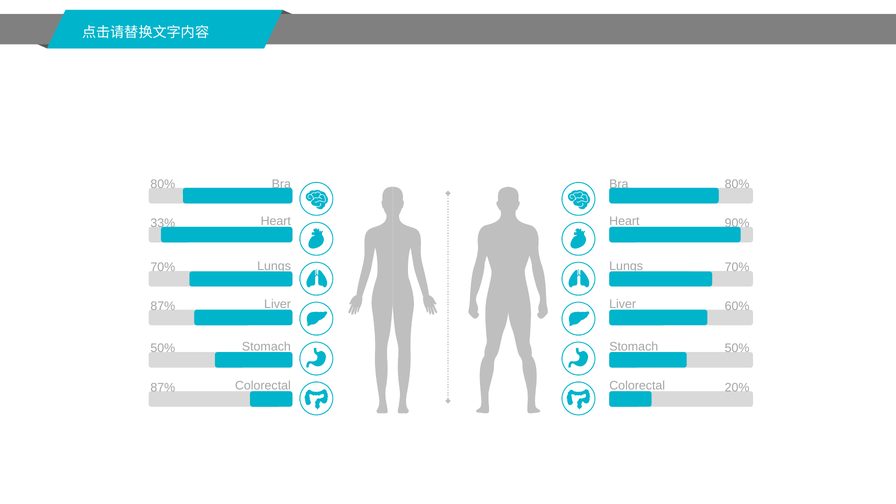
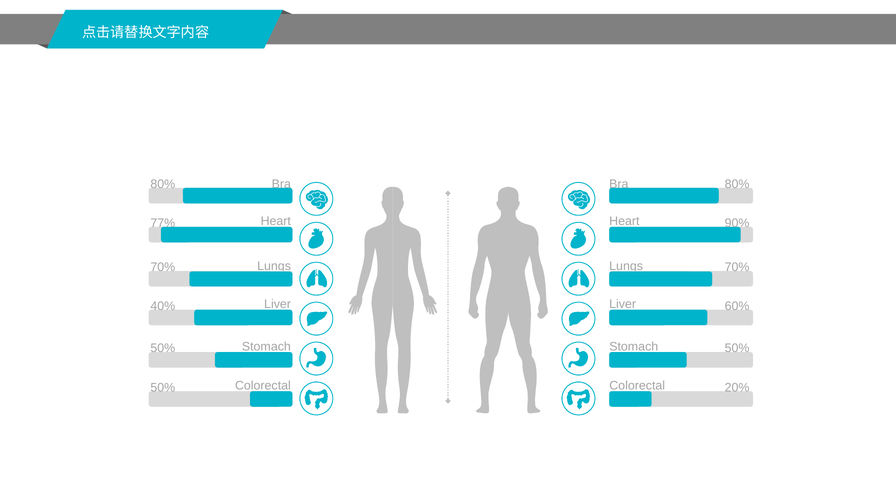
33%: 33% -> 77% (163, 223)
87%: 87% -> 40% (163, 306)
87%: 87% -> 50% (163, 387)
